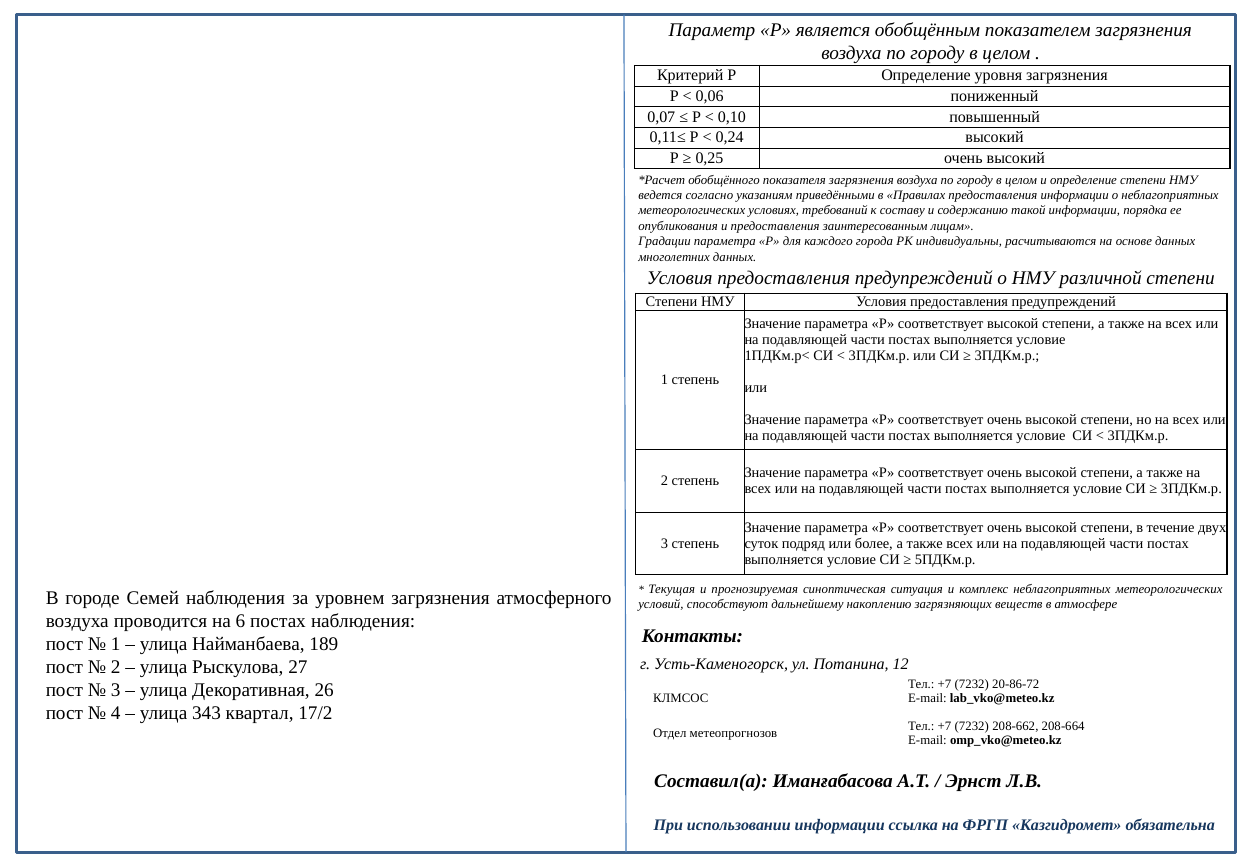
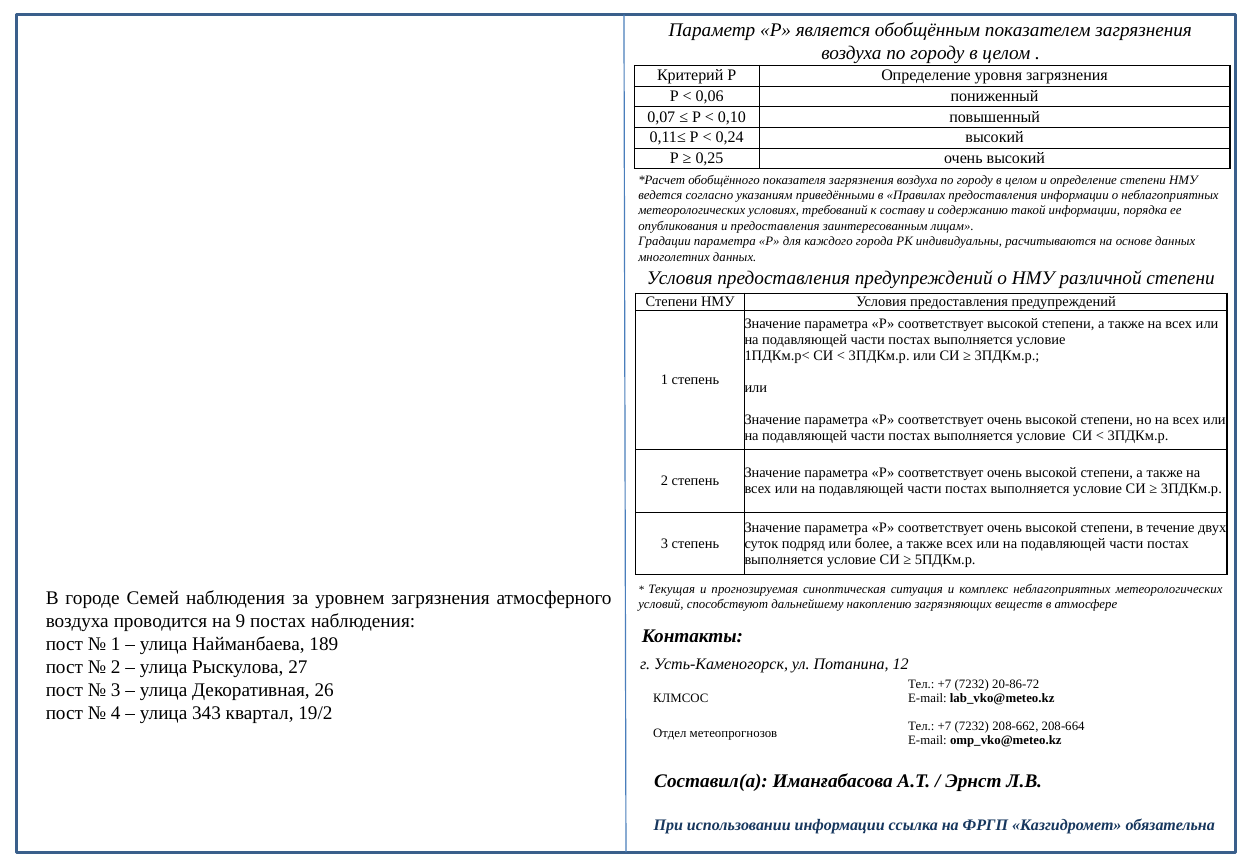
6: 6 -> 9 (241, 621)
17/2: 17/2 -> 19/2 (315, 713)
